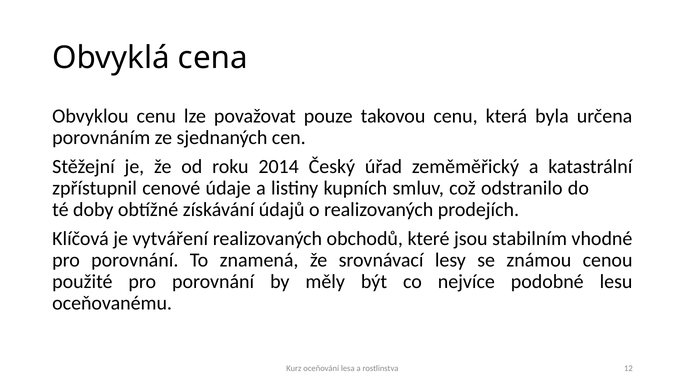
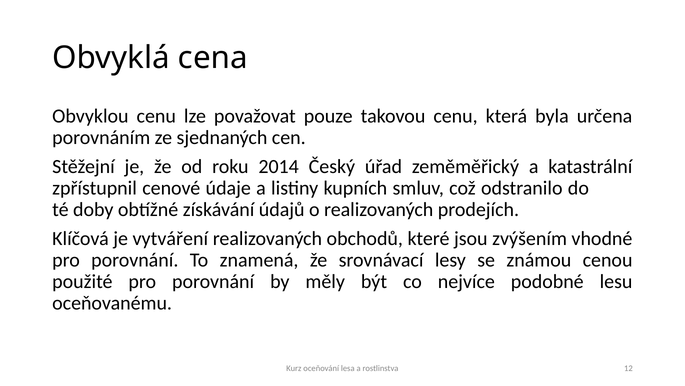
stabilním: stabilním -> zvýšením (530, 238)
